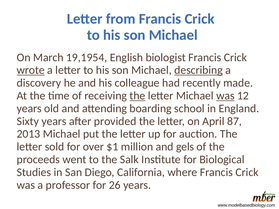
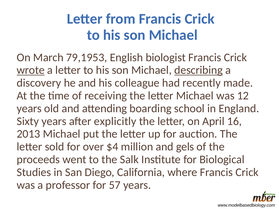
19,1954: 19,1954 -> 79,1953 (87, 57)
the underline: present -> none (137, 96)
was underline: present -> none (225, 96)
provided: provided -> explicitly (115, 121)
87: 87 -> 16 (234, 121)
$1: $1 -> $4 (112, 147)
26: 26 -> 57 (115, 185)
